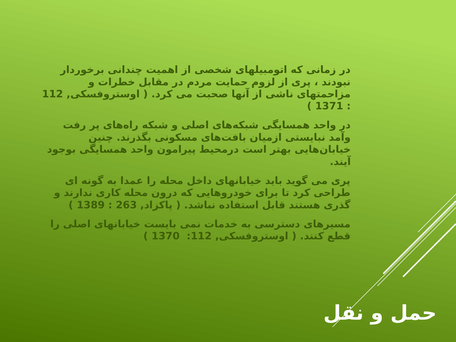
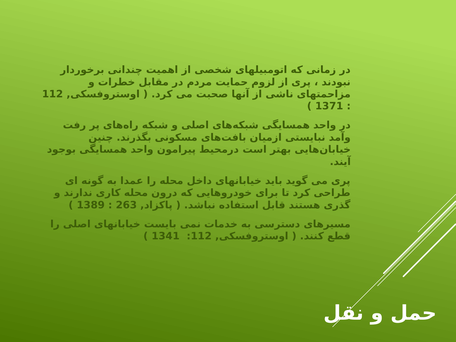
1370: 1370 -> 1341 (166, 236)
